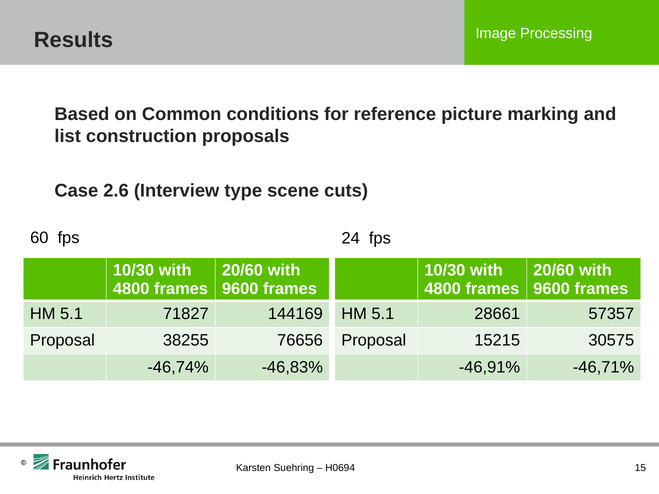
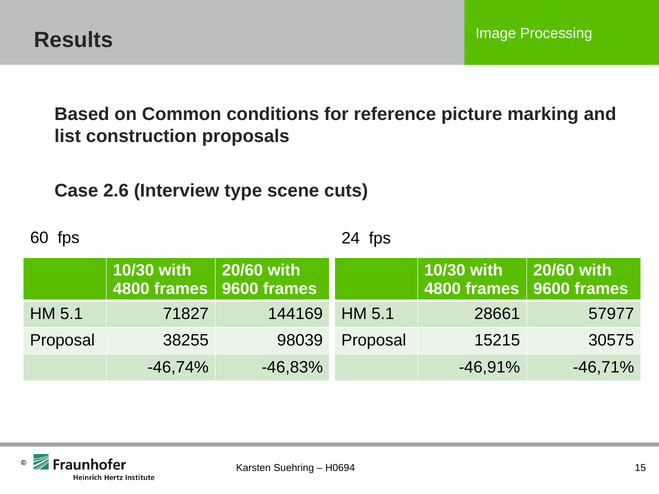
57357: 57357 -> 57977 (611, 314)
76656: 76656 -> 98039 (300, 341)
